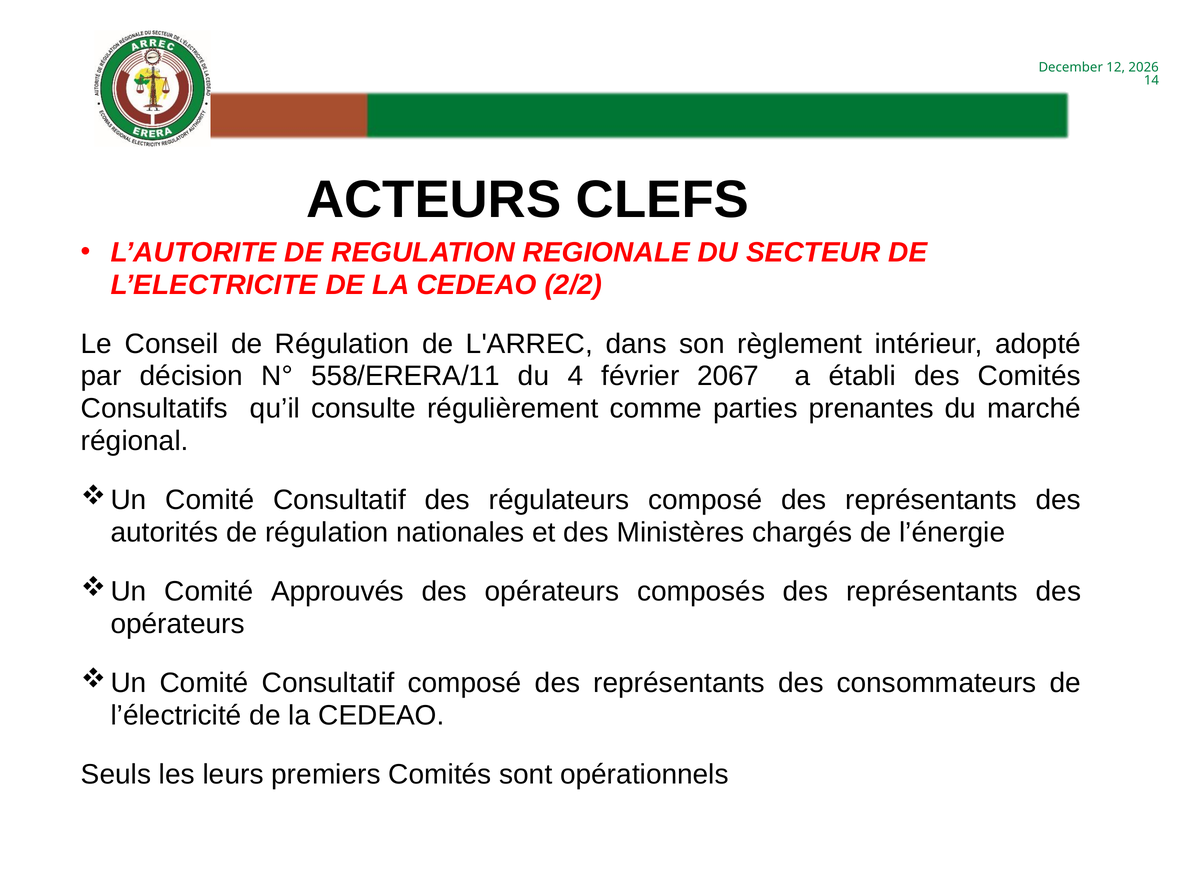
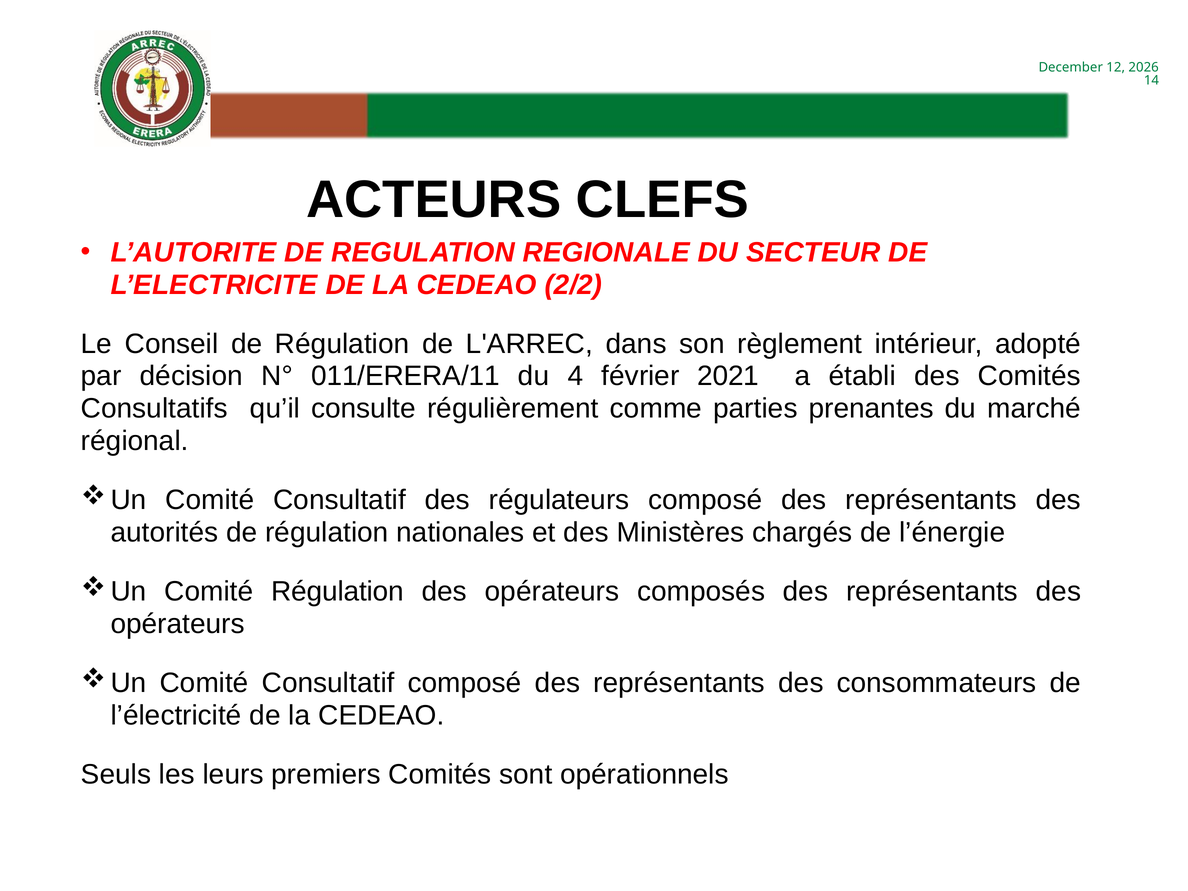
558/ERERA/11: 558/ERERA/11 -> 011/ERERA/11 (405, 376)
2067: 2067 -> 2021 (728, 376)
Comité Approuvés: Approuvés -> Régulation (338, 592)
